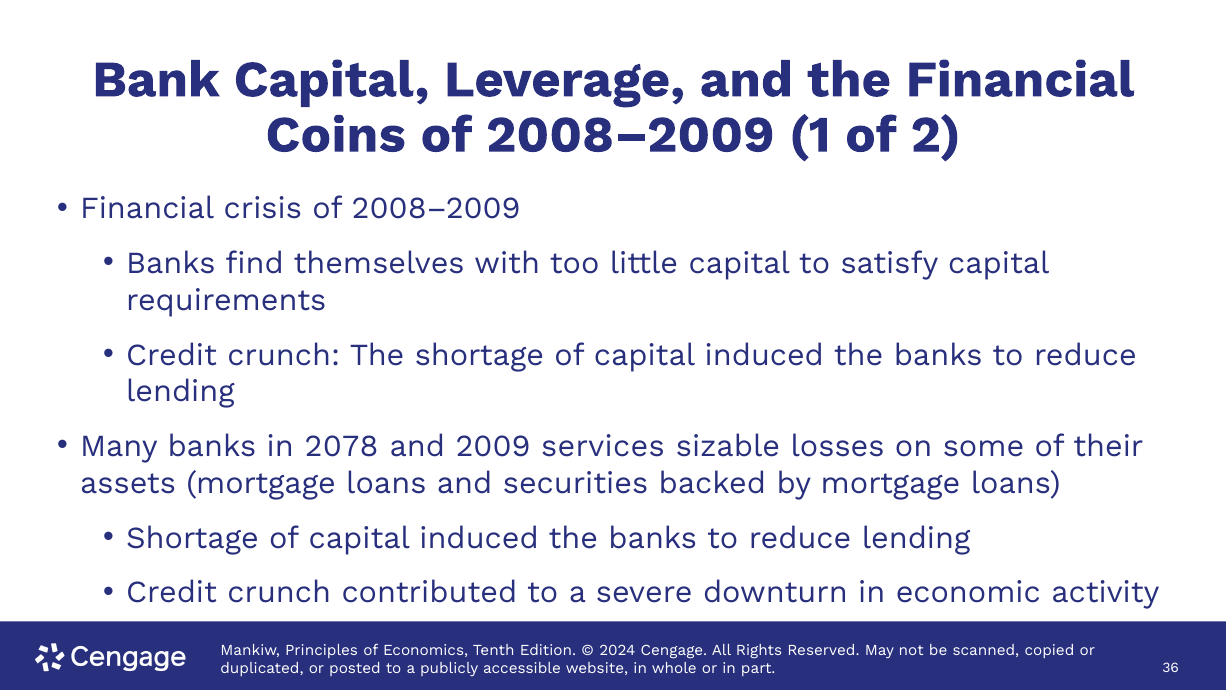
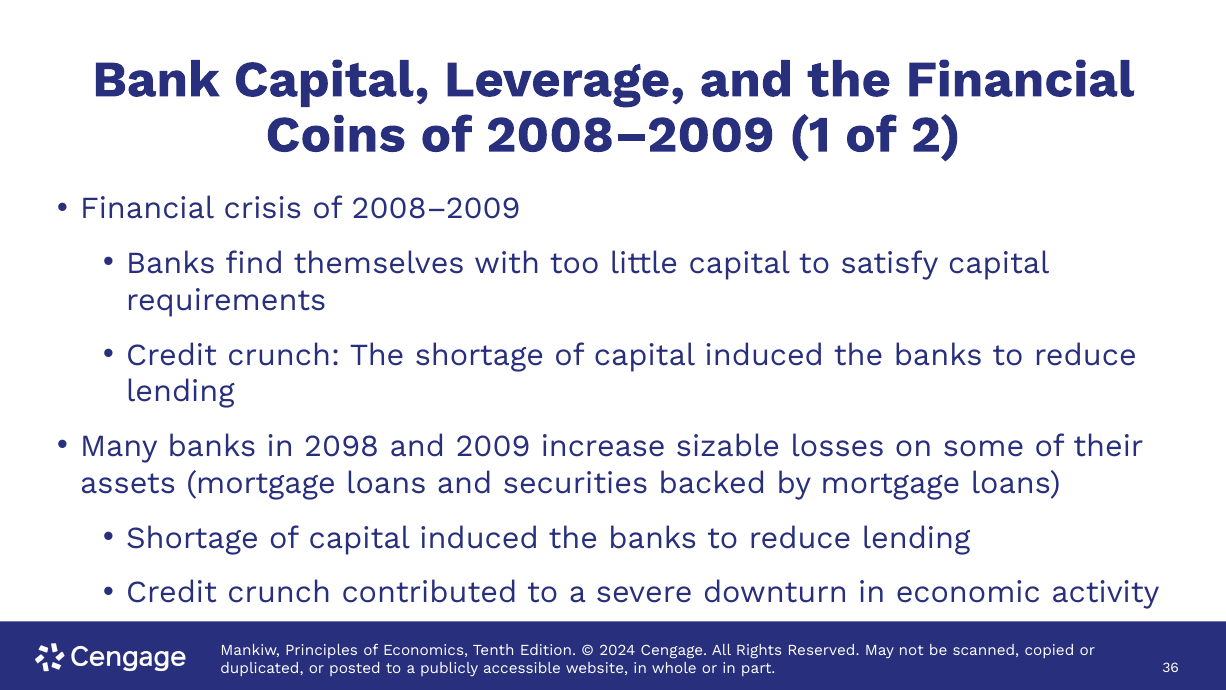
2078: 2078 -> 2098 (342, 446)
services: services -> increase (603, 446)
